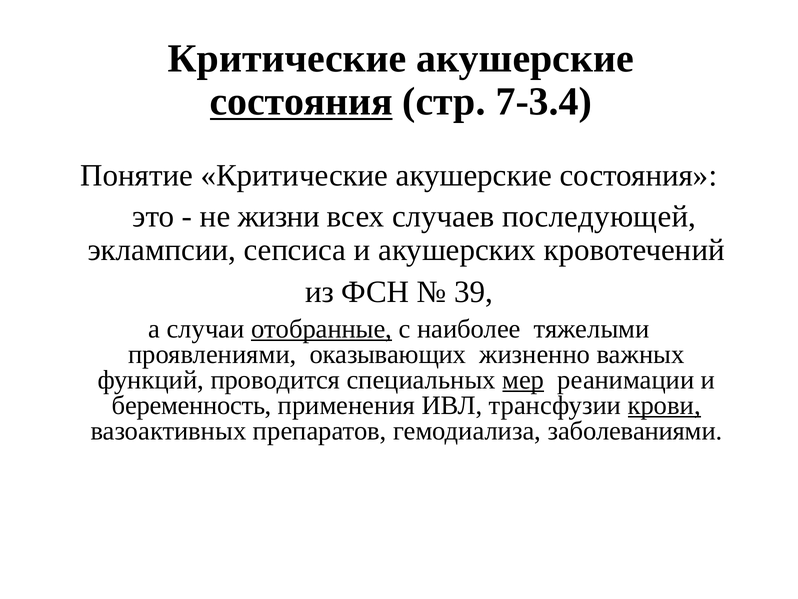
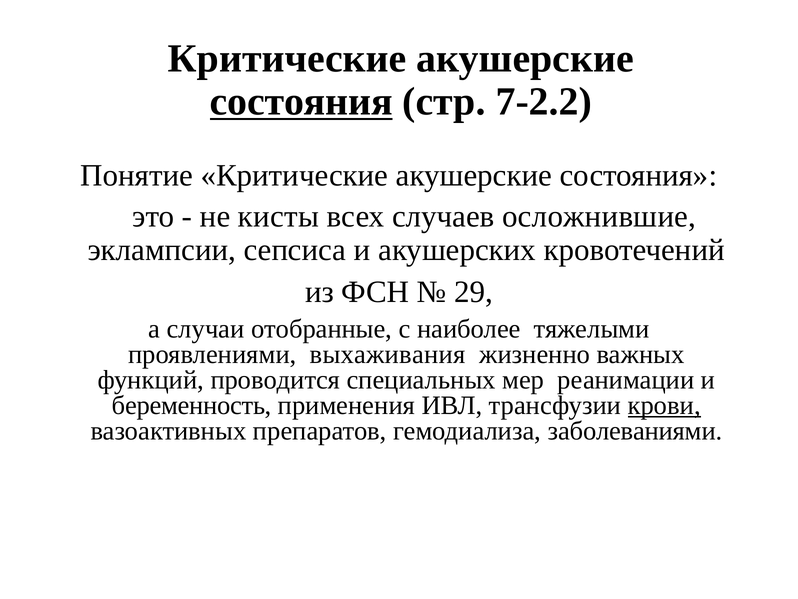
7-3.4: 7-3.4 -> 7-2.2 (544, 102)
жизни: жизни -> кисты (278, 216)
последующей: последующей -> осложнившие (599, 216)
39: 39 -> 29 (473, 292)
отобранные underline: present -> none (322, 328)
оказывающих: оказывающих -> выхаживания (388, 354)
мер underline: present -> none (523, 380)
